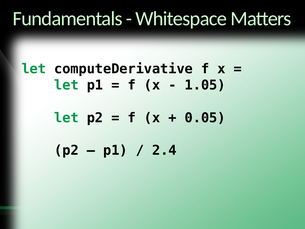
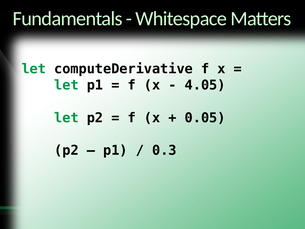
1.05: 1.05 -> 4.05 (205, 85)
2.4: 2.4 -> 0.3 (164, 150)
